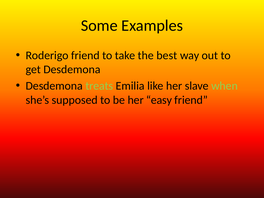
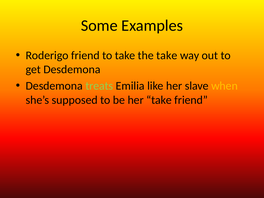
the best: best -> take (167, 55)
when colour: light green -> yellow (224, 86)
her easy: easy -> take (159, 100)
